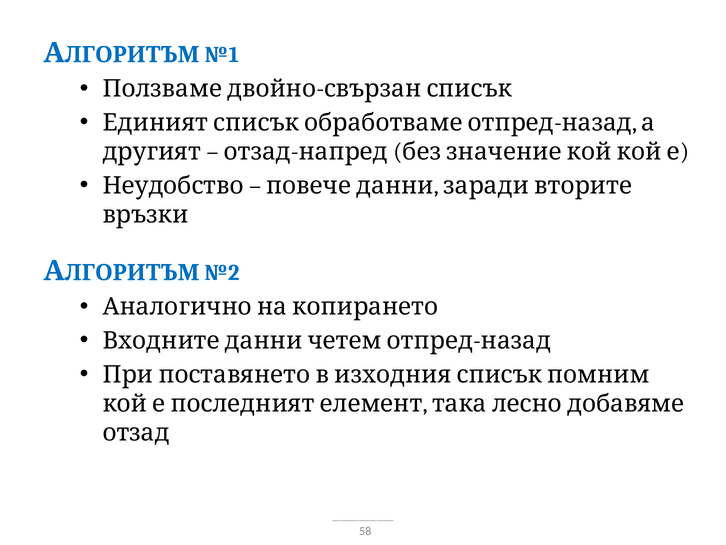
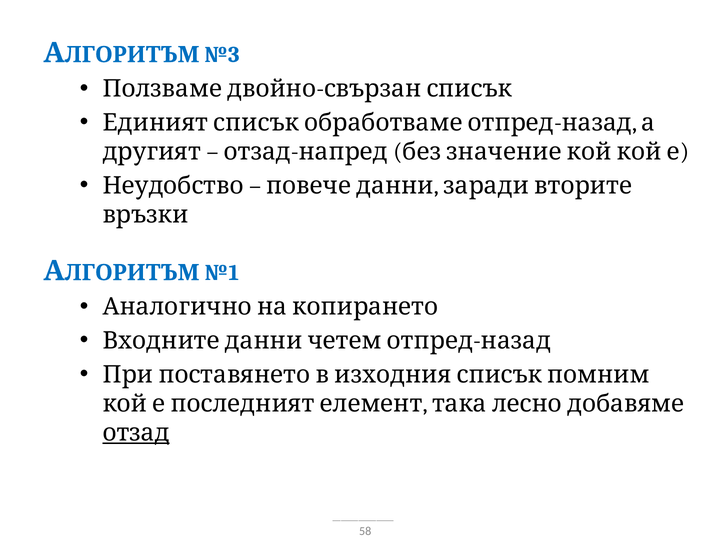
№1: №1 -> №3 (222, 55)
№2: №2 -> №1 (222, 272)
отзад underline: none -> present (136, 432)
